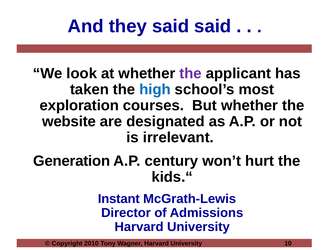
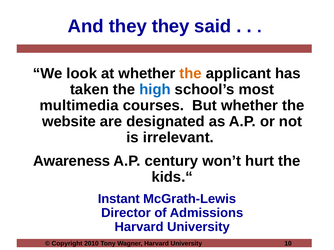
they said: said -> they (171, 26)
the colour: purple -> orange (191, 74)
exploration: exploration -> multimedia (79, 106)
Generation: Generation -> Awareness (72, 161)
